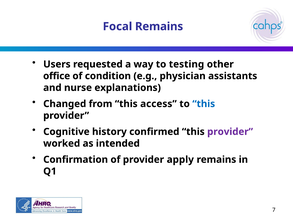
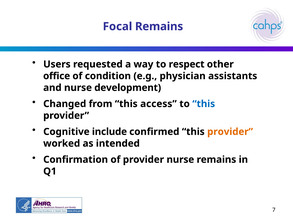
testing: testing -> respect (187, 64)
explanations: explanations -> development (128, 88)
history: history -> include (109, 132)
provider colour: purple -> orange (230, 132)
provider apply: apply -> nurse (180, 159)
